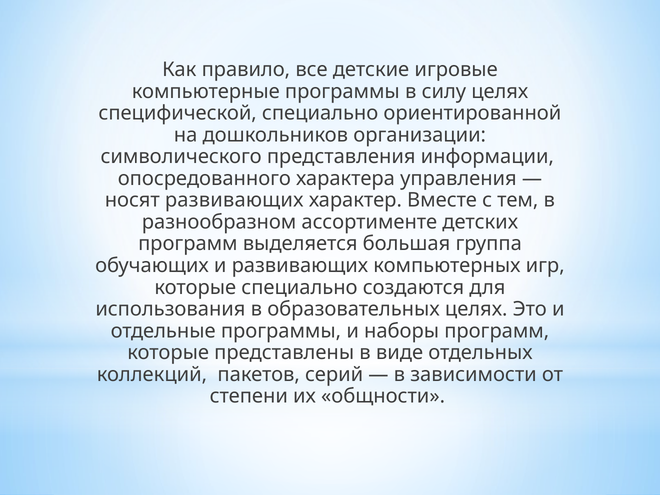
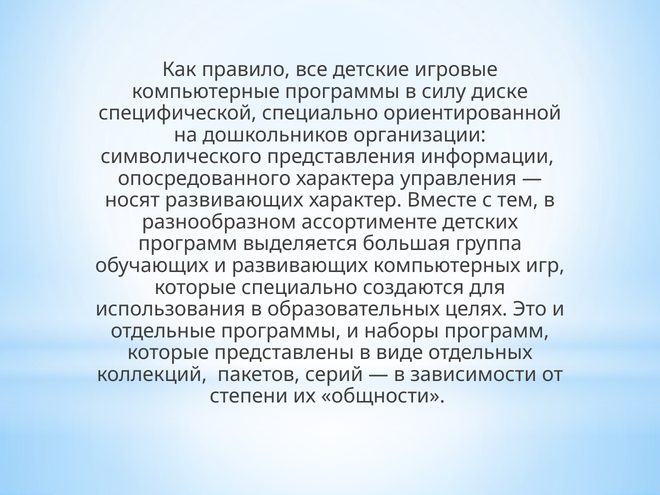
силу целях: целях -> диске (500, 91)
